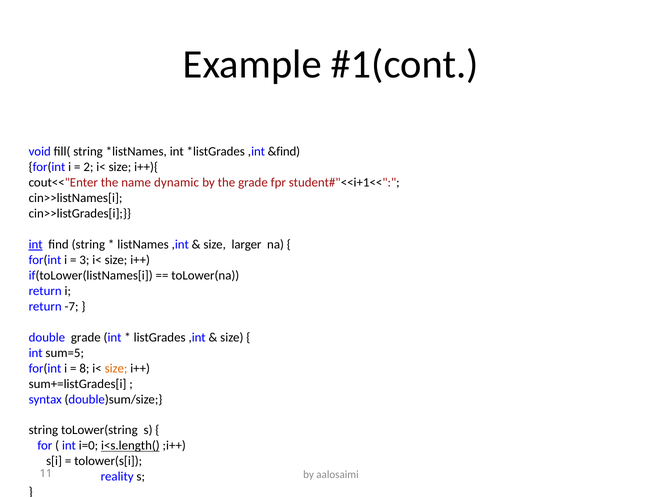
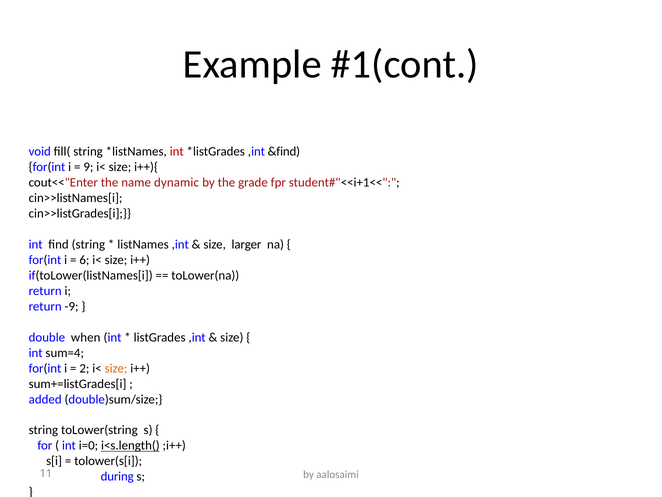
int colour: black -> red (177, 152)
2: 2 -> 9 (88, 167)
int underline: present -> none (36, 244)
3: 3 -> 6 (84, 260)
-7: -7 -> -9 (72, 306)
double grade: grade -> when (86, 337)
sum=5: sum=5 -> sum=4 (65, 353)
8: 8 -> 2 (84, 368)
syntax: syntax -> added (45, 399)
reality: reality -> during (117, 476)
